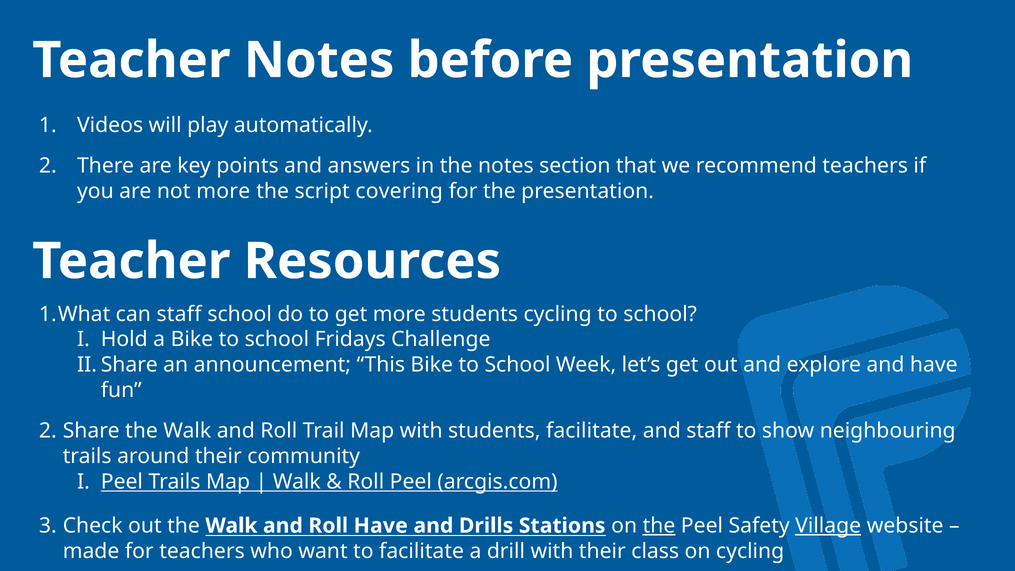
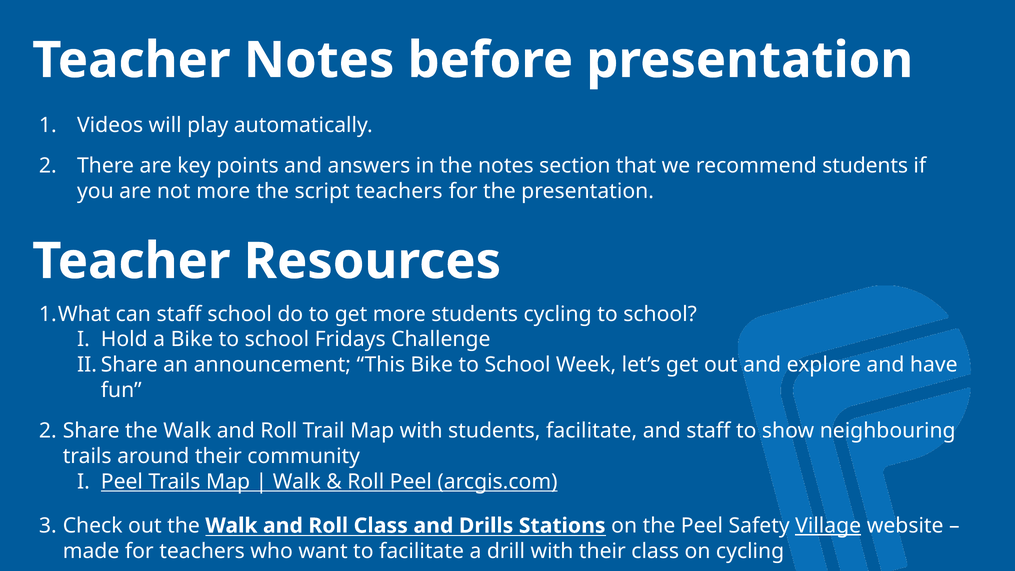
recommend teachers: teachers -> students (865, 166)
script covering: covering -> teachers (399, 191)
Roll Have: Have -> Class (381, 526)
the underline: present -> none (659, 526)
